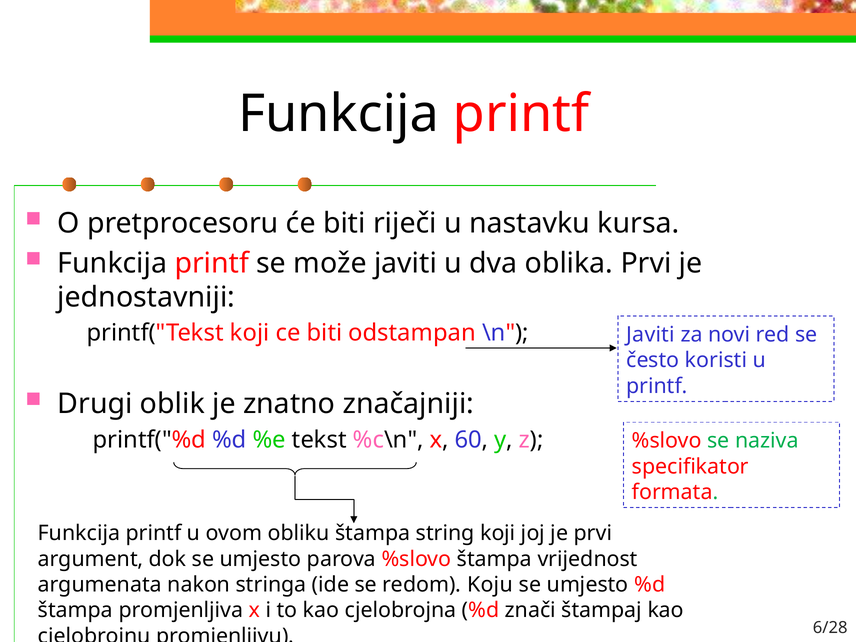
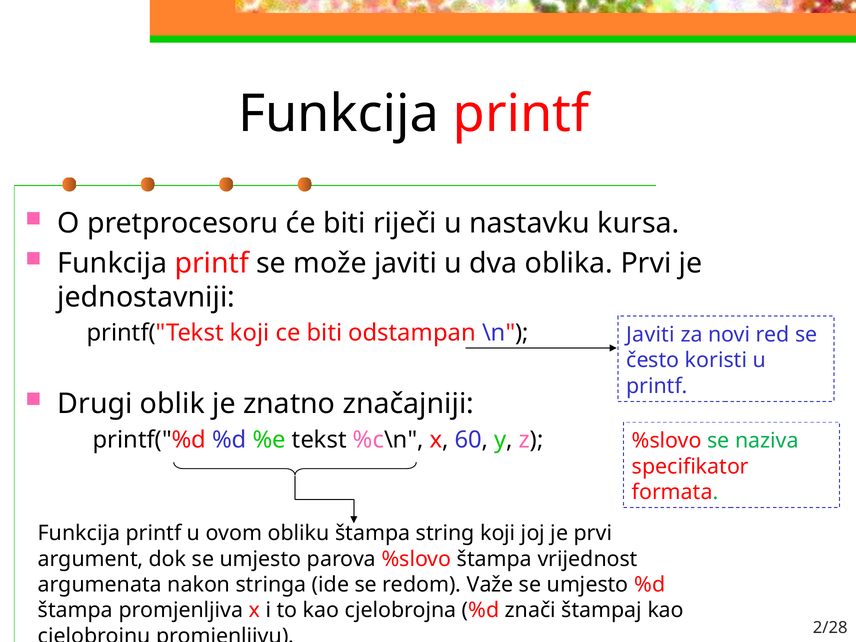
Koju: Koju -> Važe (490, 585)
6/28: 6/28 -> 2/28 (830, 628)
